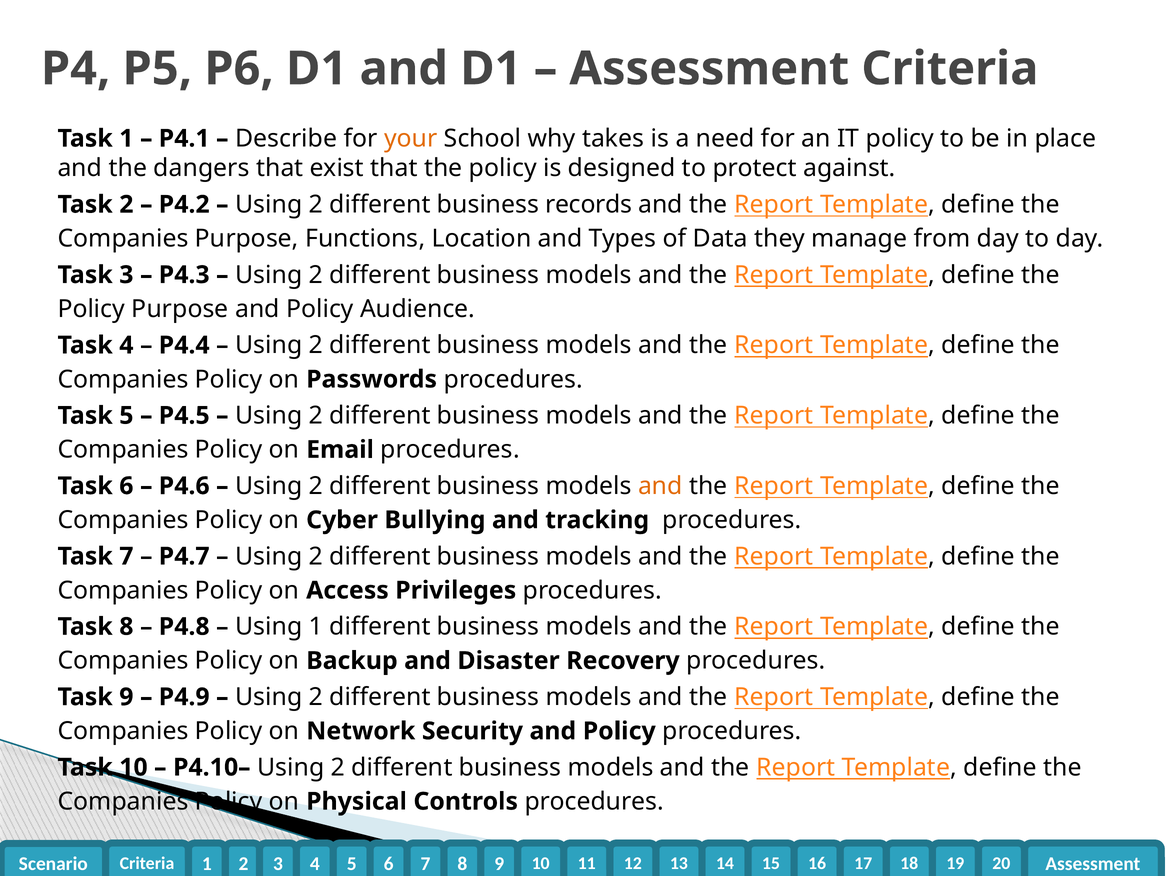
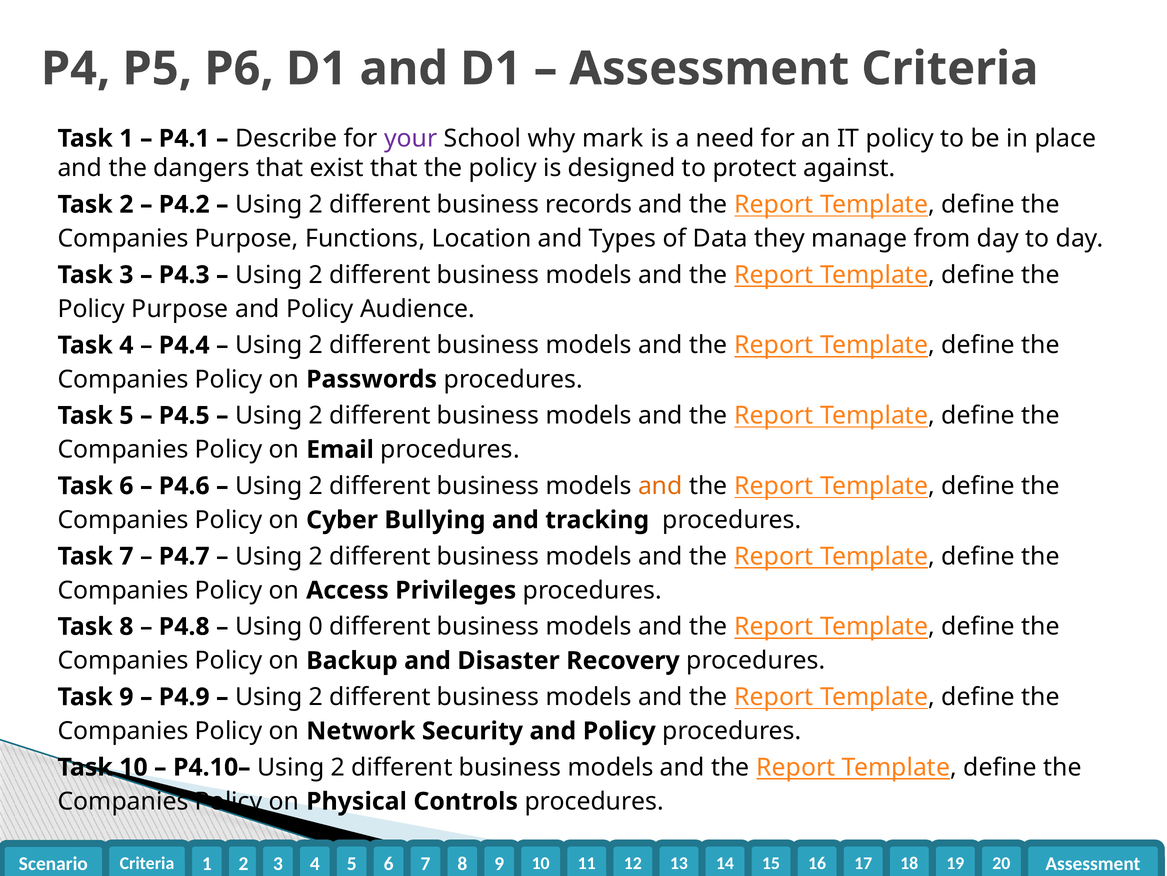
your colour: orange -> purple (411, 138)
takes: takes -> mark (613, 138)
Using 1: 1 -> 0 (316, 626)
